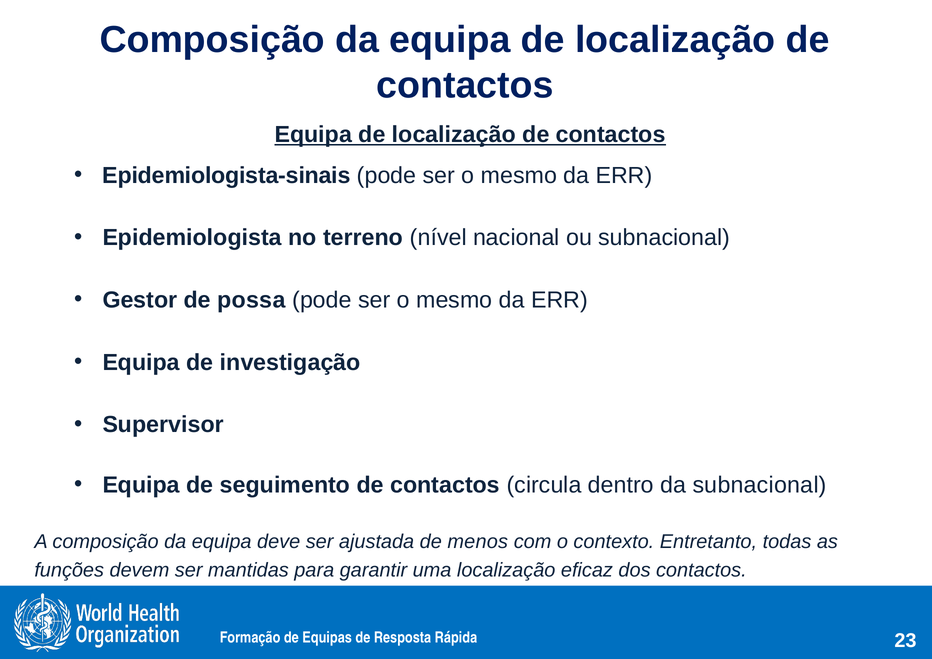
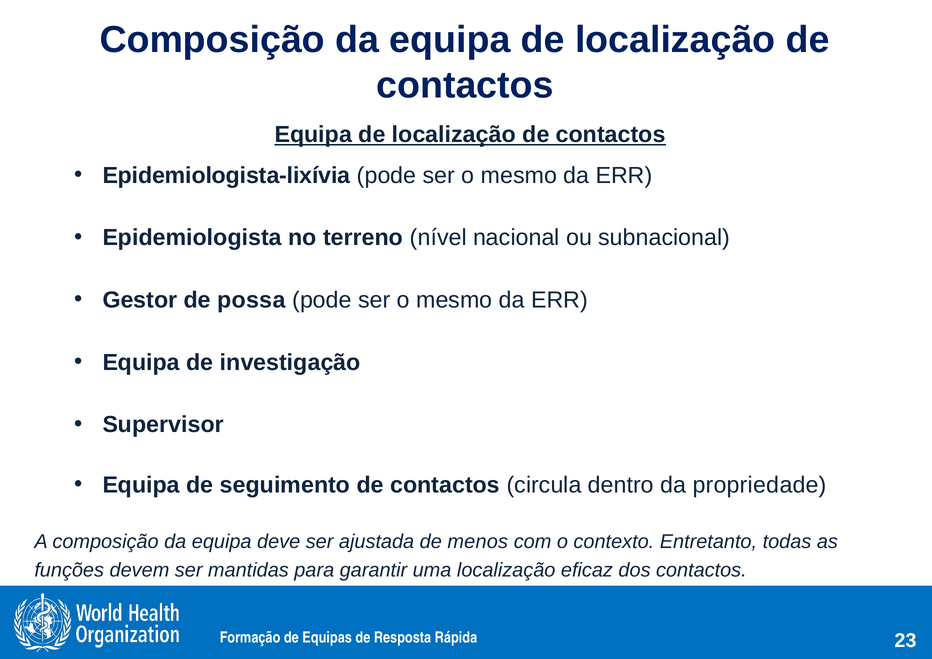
Epidemiologista-sinais: Epidemiologista-sinais -> Epidemiologista-lixívia (226, 176)
da subnacional: subnacional -> propriedade (760, 485)
